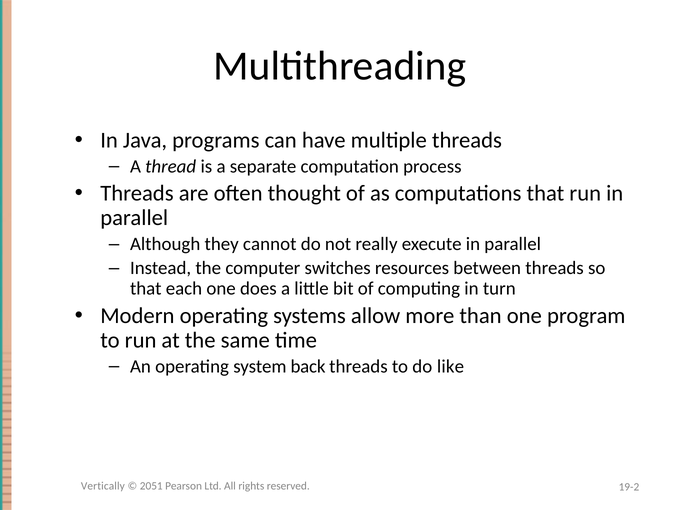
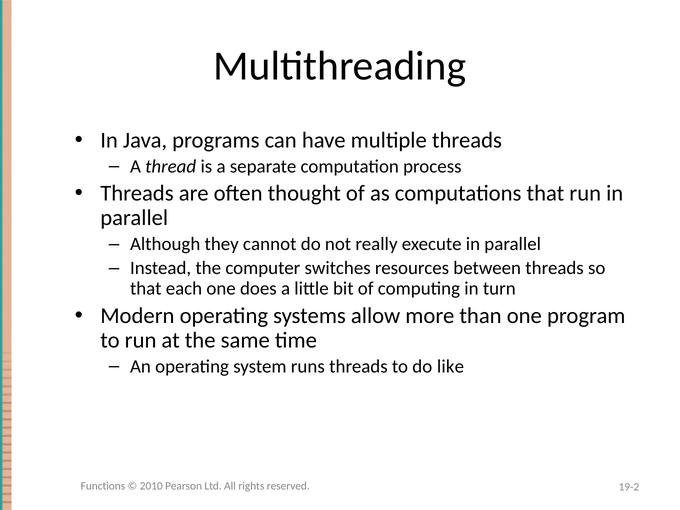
back: back -> runs (308, 366)
Vertically: Vertically -> Functions (103, 486)
2051: 2051 -> 2010 (151, 486)
